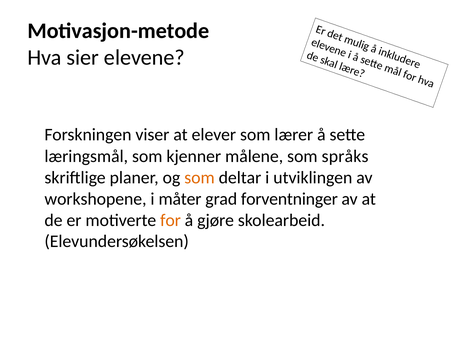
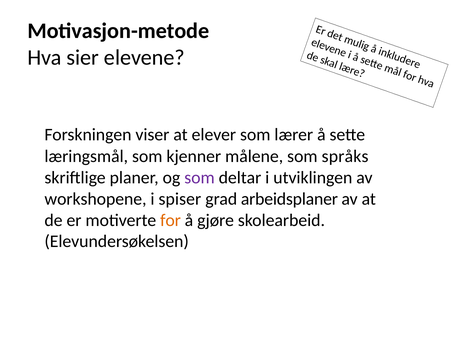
som colour: orange -> purple (200, 178)
måter: måter -> spiser (180, 199)
forventninger: forventninger -> arbeidsplaner (289, 199)
